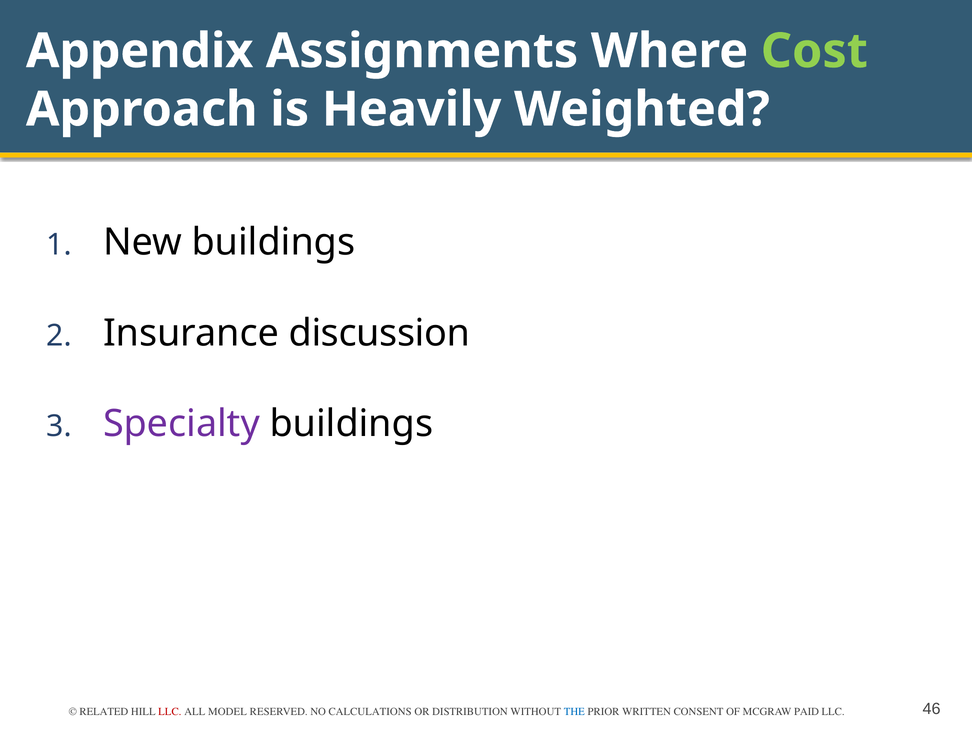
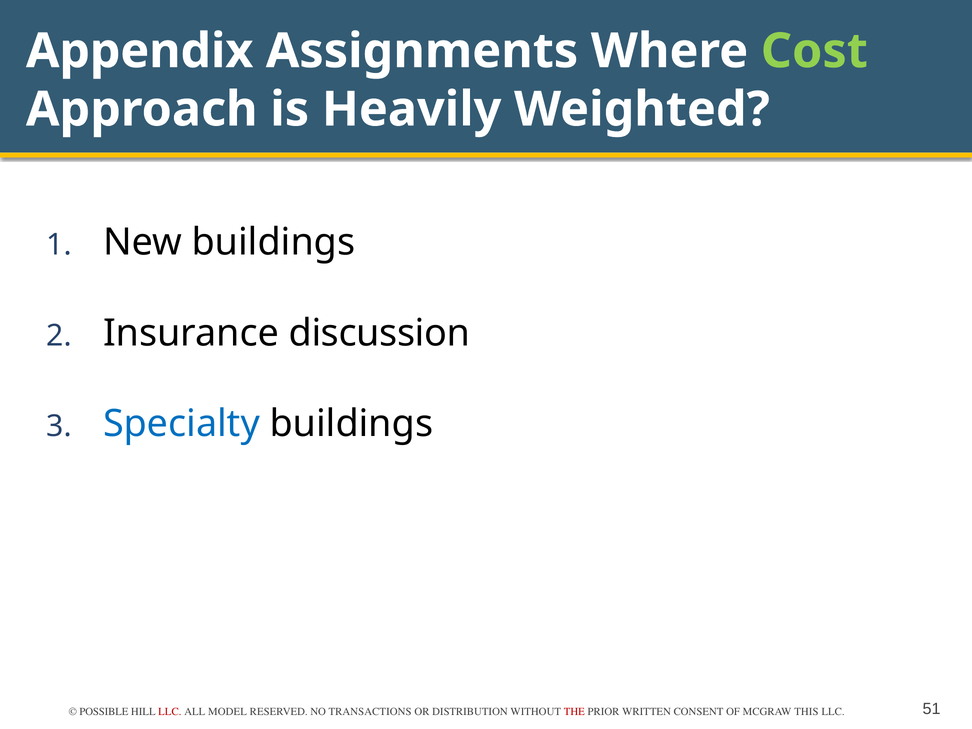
Specialty colour: purple -> blue (181, 424)
RELATED: RELATED -> POSSIBLE (104, 712)
CALCULATIONS: CALCULATIONS -> TRANSACTIONS (370, 712)
THE colour: blue -> red (574, 712)
PAID: PAID -> THIS (806, 712)
46: 46 -> 51 (932, 709)
